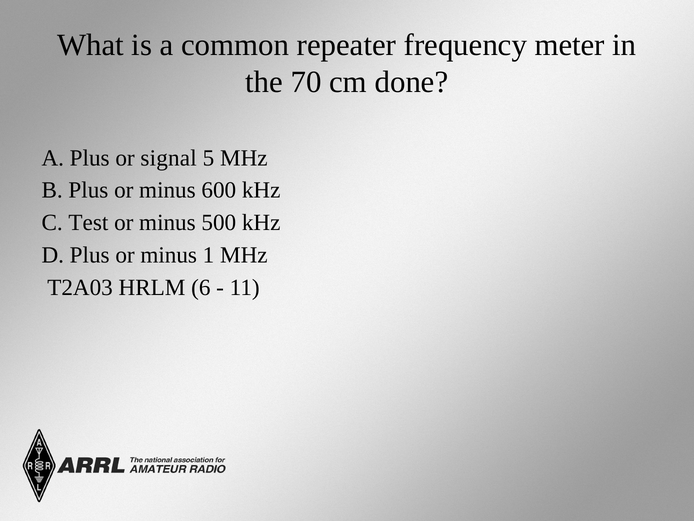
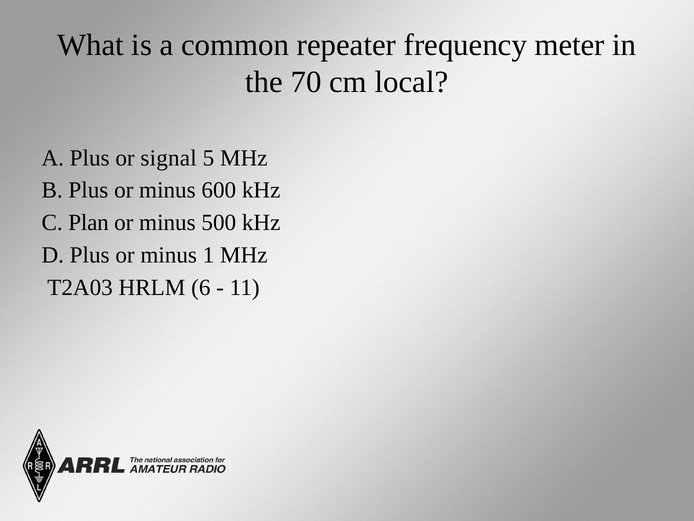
done: done -> local (411, 82)
Test: Test -> Plan (89, 222)
